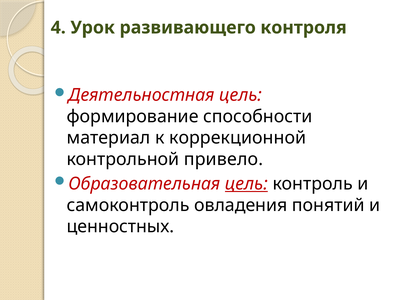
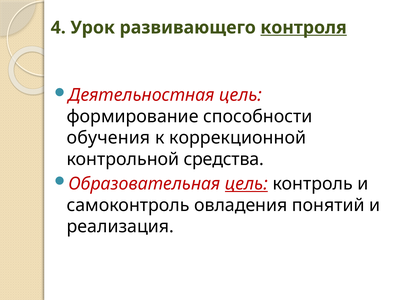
контроля underline: none -> present (304, 28)
материал: материал -> обучения (108, 137)
привело: привело -> средства (224, 159)
ценностных: ценностных -> реализация (120, 226)
